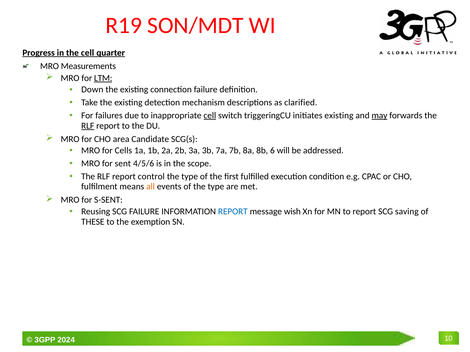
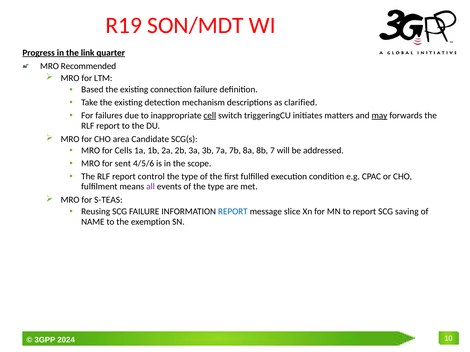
the cell: cell -> link (88, 53)
Measurements: Measurements -> Recommended (88, 66)
LTM underline: present -> none (103, 78)
Down: Down -> Based (92, 90)
initiates existing: existing -> matters (339, 116)
RLF underline: present -> none (88, 126)
6: 6 -> 7 (272, 151)
all colour: orange -> purple (151, 187)
S-SENT: S-SENT -> S-TEAS (108, 200)
wish: wish -> slice (292, 212)
THESE: THESE -> NAME (93, 222)
